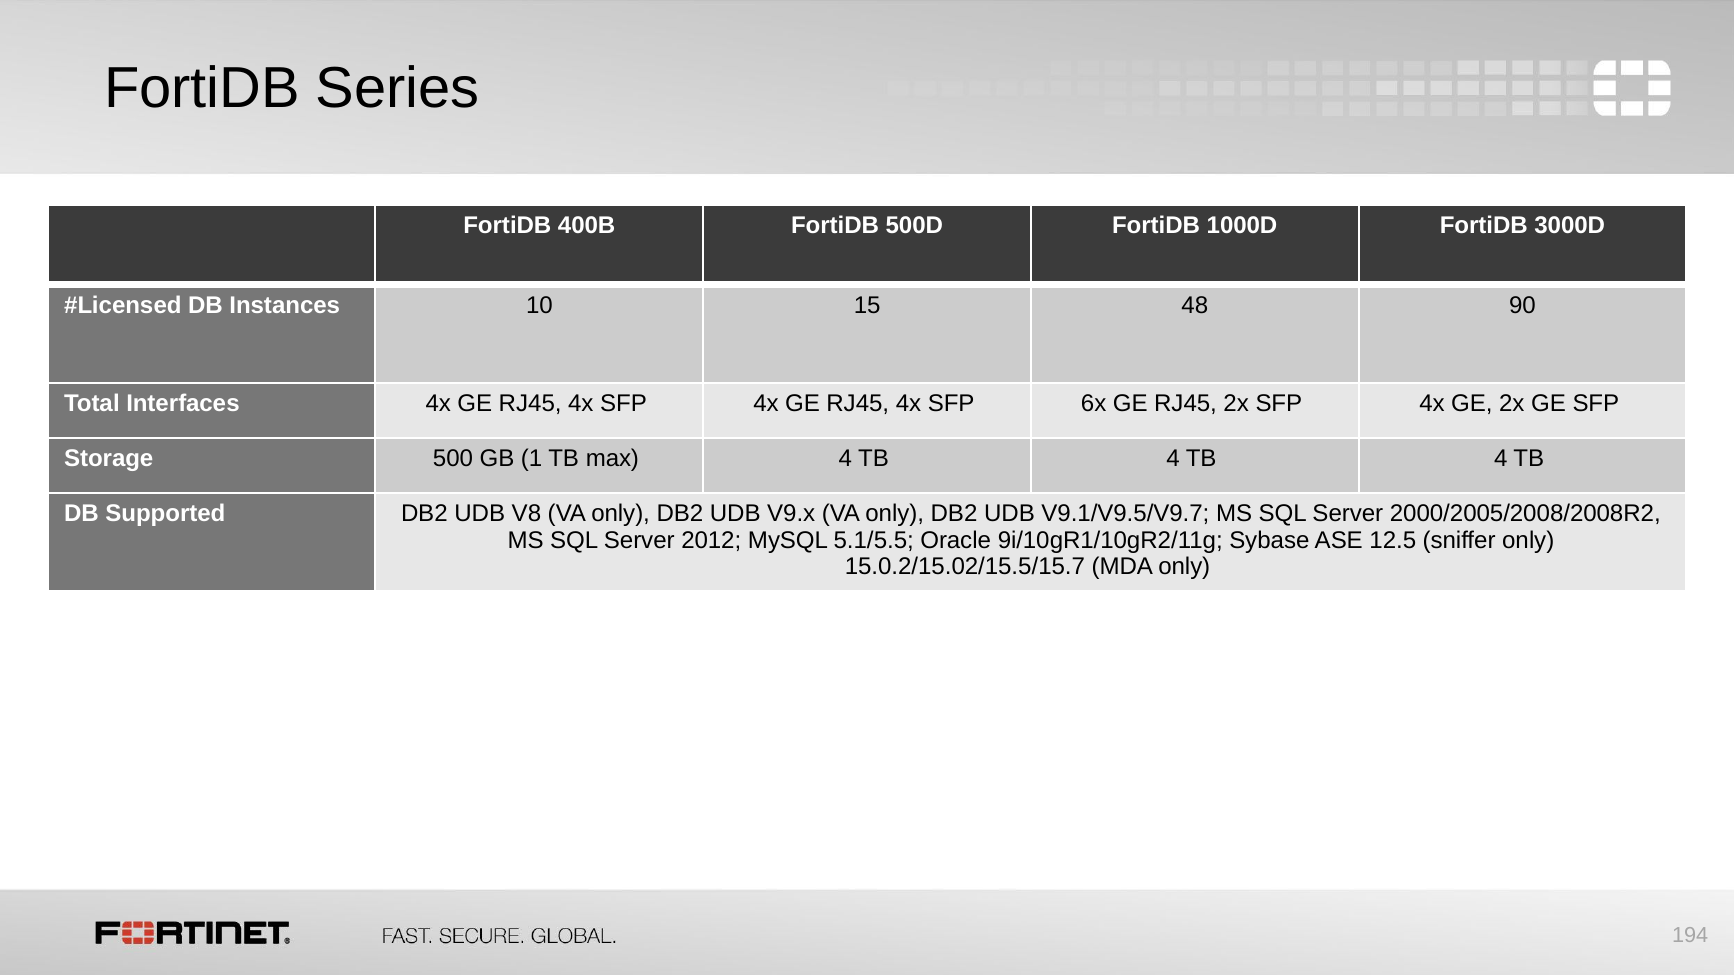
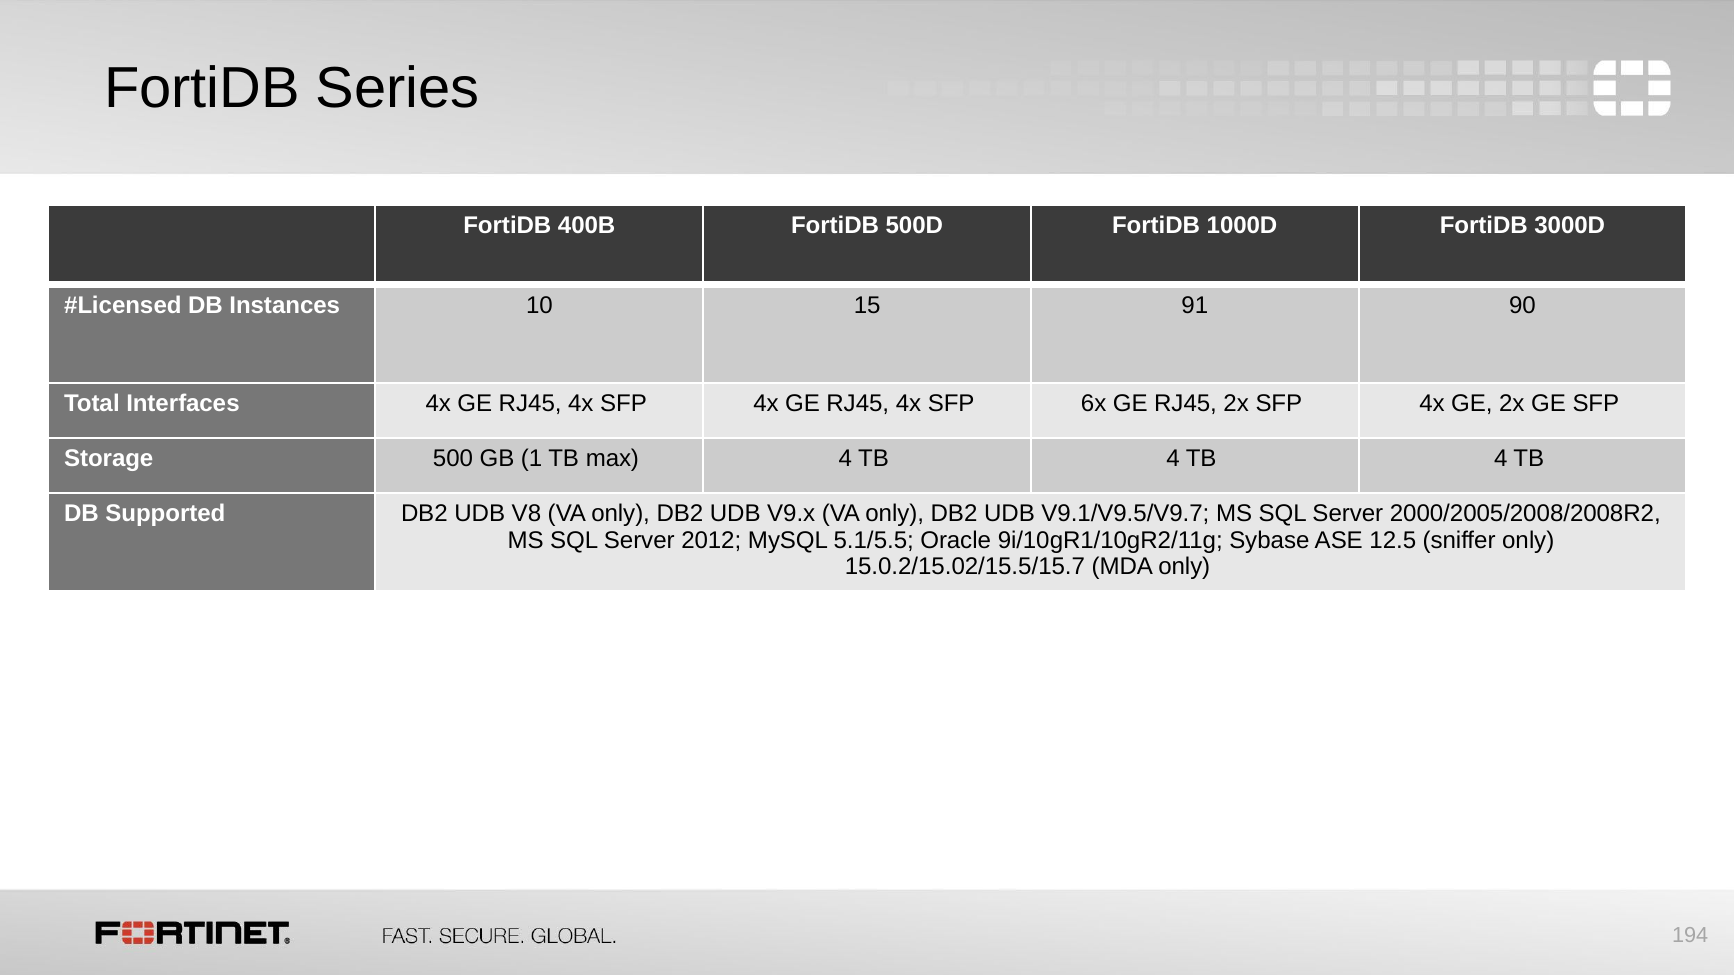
48: 48 -> 91 (1195, 305)
